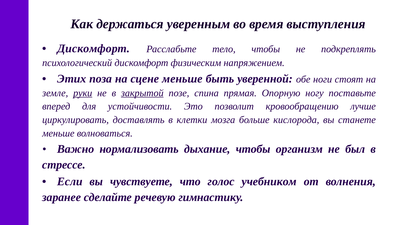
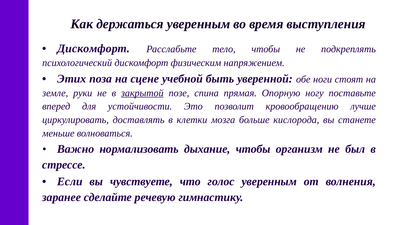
сцене меньше: меньше -> учебной (182, 78)
руки underline: present -> none (83, 93)
голос учебником: учебником -> уверенным (269, 181)
